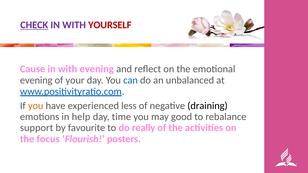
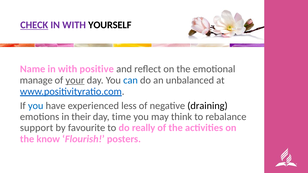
YOURSELF colour: red -> black (110, 25)
Cause: Cause -> Name (33, 69)
with evening: evening -> positive (97, 69)
evening: evening -> manage (36, 80)
your underline: none -> present (75, 80)
you colour: orange -> blue (36, 106)
help: help -> their (81, 117)
good: good -> think (182, 117)
focus: focus -> know (48, 139)
